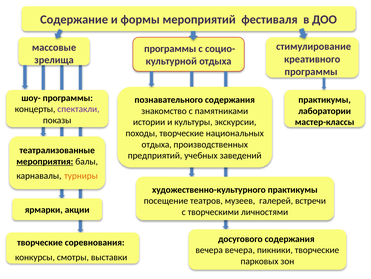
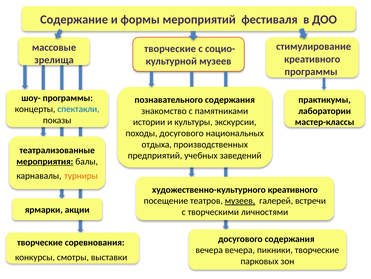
программы: программы -> творческие (170, 49)
отдыха: отдыха -> музеев (215, 61)
спектакли colour: purple -> blue (78, 109)
походы творческие: творческие -> досугового (182, 133)
художественно-культурного практикумы: практикумы -> креативного (293, 189)
музеев underline: none -> present (240, 200)
